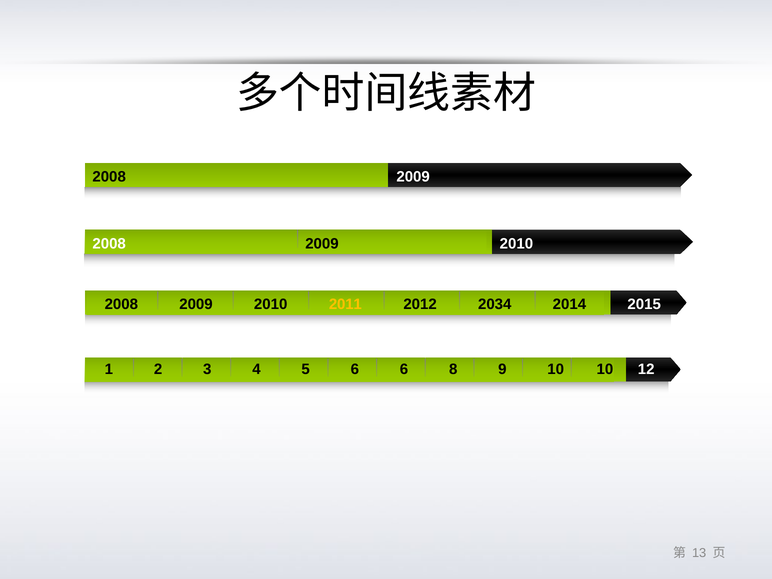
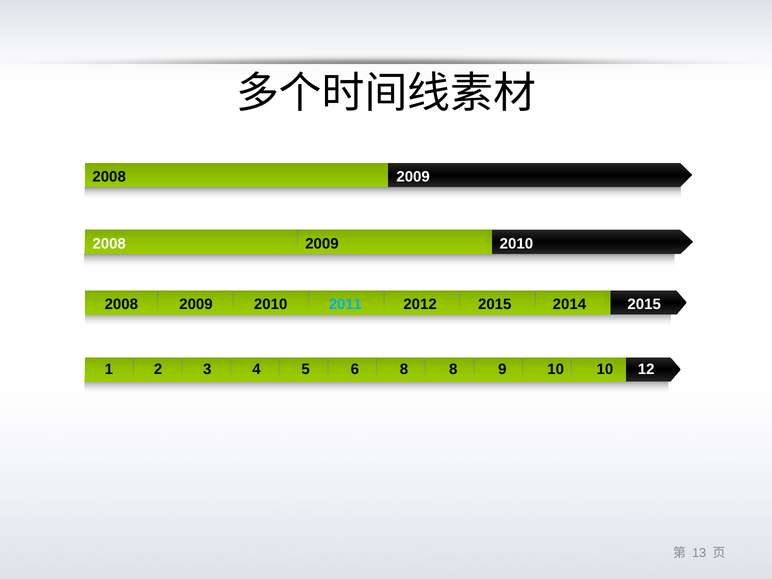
2011 colour: yellow -> light blue (345, 304)
2012 2034: 2034 -> 2015 (495, 304)
6 6: 6 -> 8 (404, 369)
